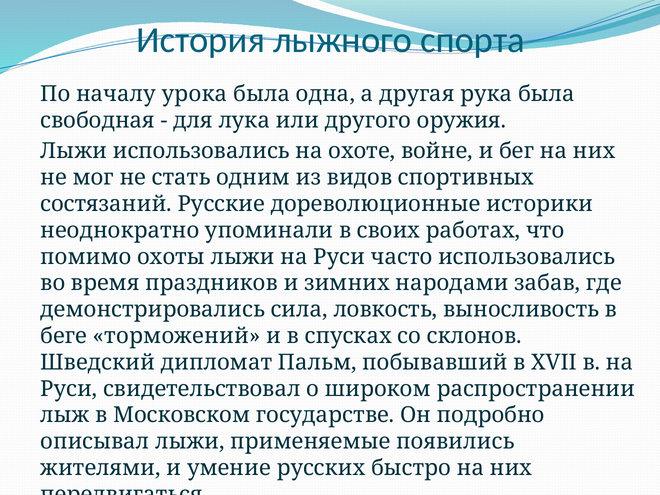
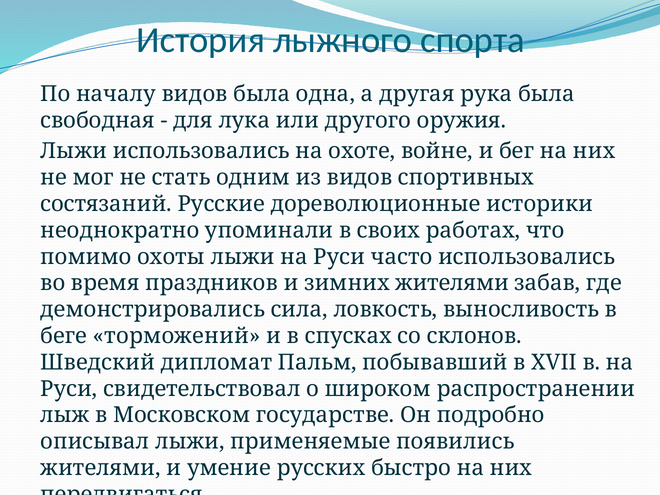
началу урока: урока -> видов (195, 94)
зимних народами: народами -> жителями (452, 283)
